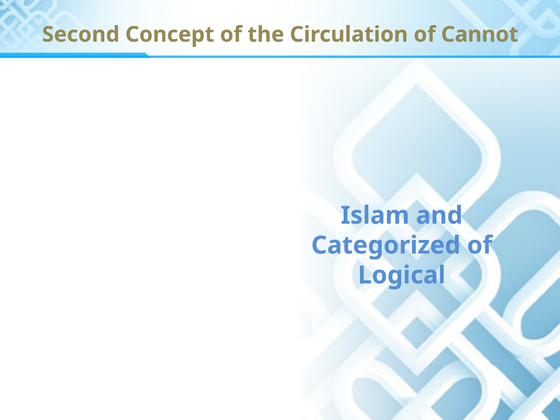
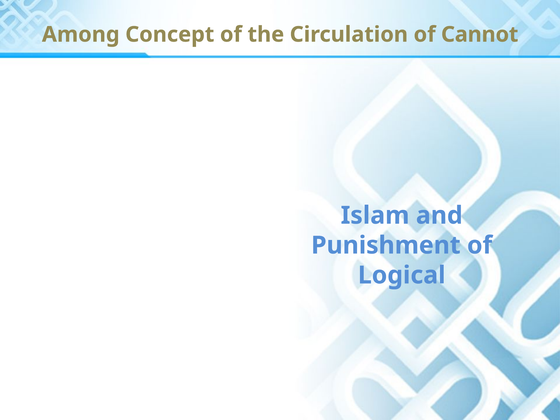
Second: Second -> Among (81, 34)
Categorized: Categorized -> Punishment (386, 245)
